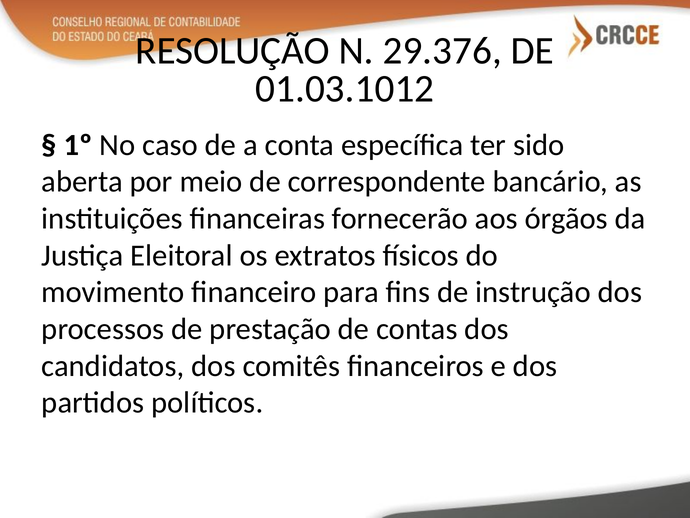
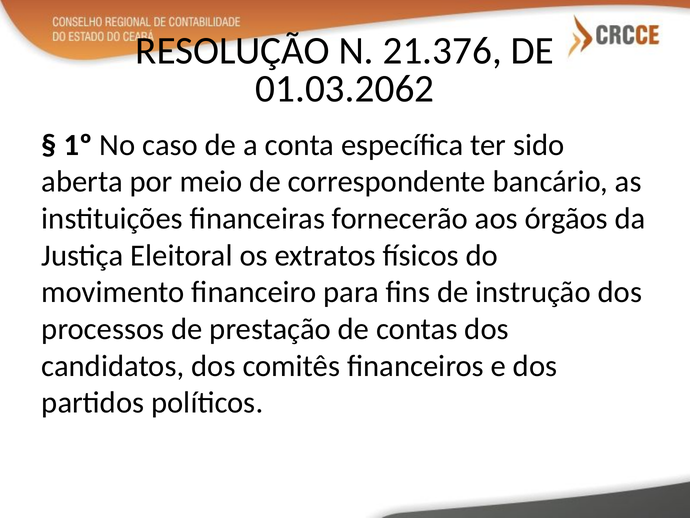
29.376: 29.376 -> 21.376 (442, 51)
01.03.1012: 01.03.1012 -> 01.03.2062 (345, 89)
